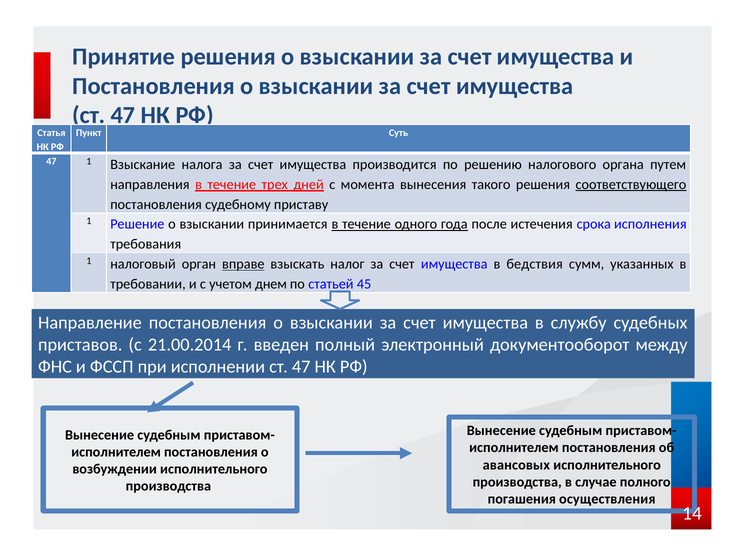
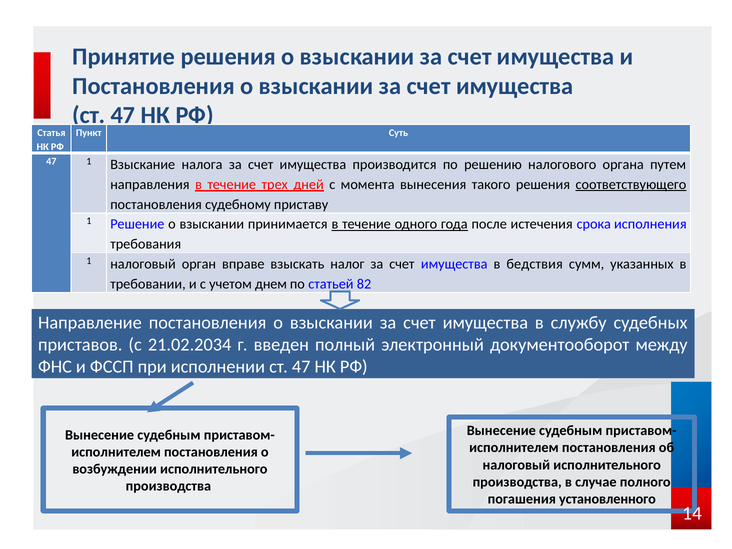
вправе underline: present -> none (243, 264)
45: 45 -> 82 (364, 284)
21.00.2014: 21.00.2014 -> 21.02.2034 (190, 345)
авансовых: авансовых -> налоговый (516, 465)
осуществления: осуществления -> установленного (607, 499)
